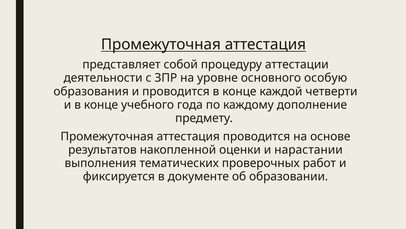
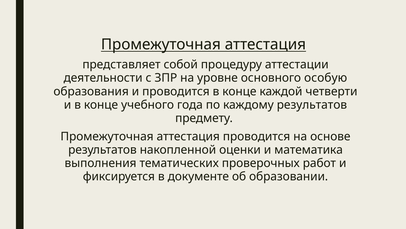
каждому дополнение: дополнение -> результатов (312, 104)
нарастании: нарастании -> математика (309, 150)
